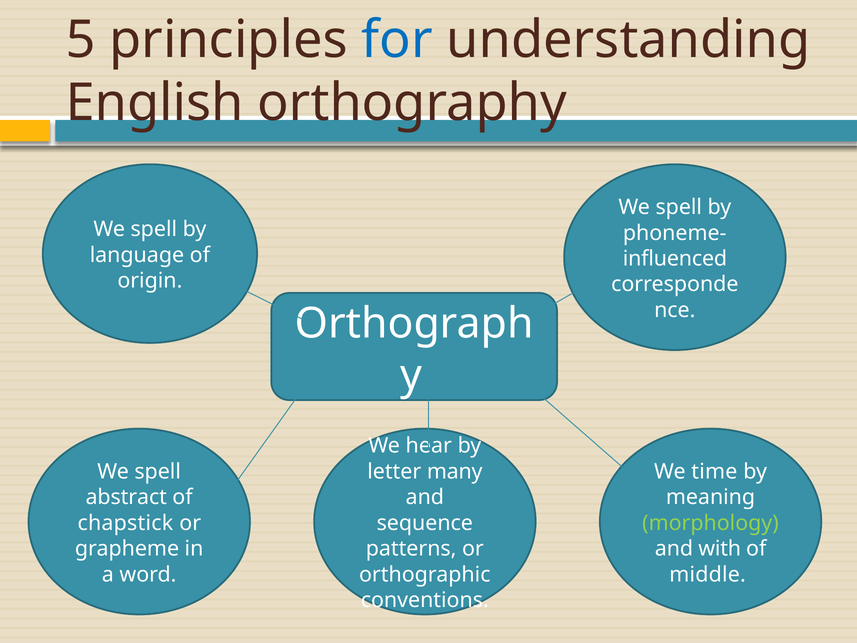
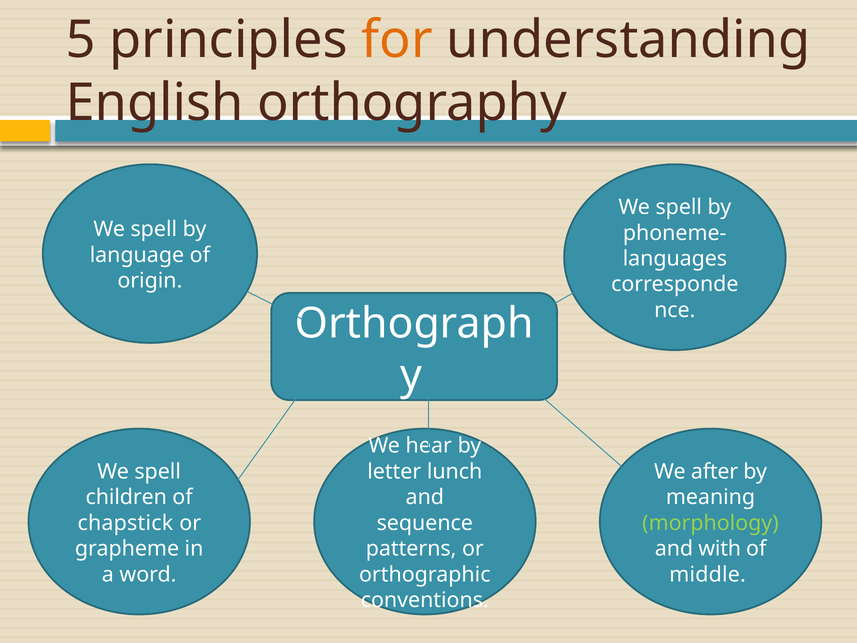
for colour: blue -> orange (397, 40)
influenced: influenced -> languages (675, 259)
many: many -> lunch (455, 471)
time: time -> after (715, 471)
abstract: abstract -> children (126, 497)
